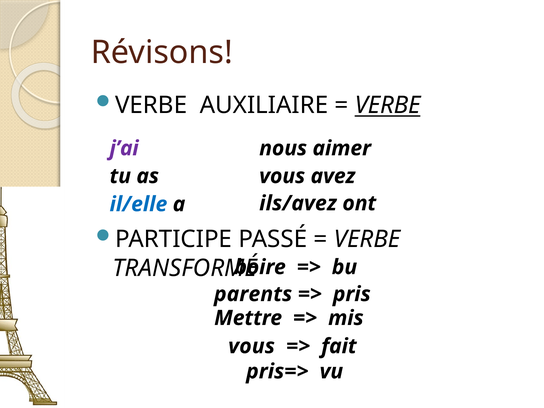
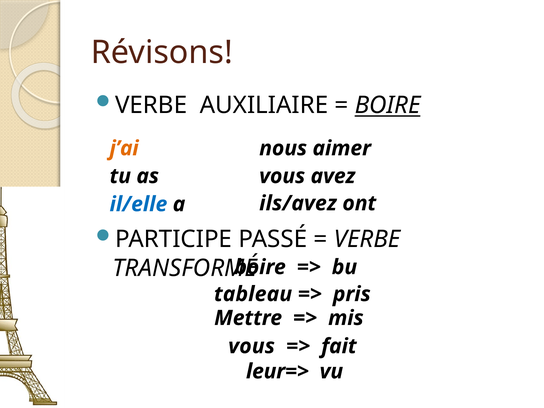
VERBE: VERBE -> BOIRE (388, 105)
j’ai colour: purple -> orange (124, 148)
parents: parents -> tableau (253, 294)
pris=>: pris=> -> leur=> (277, 371)
